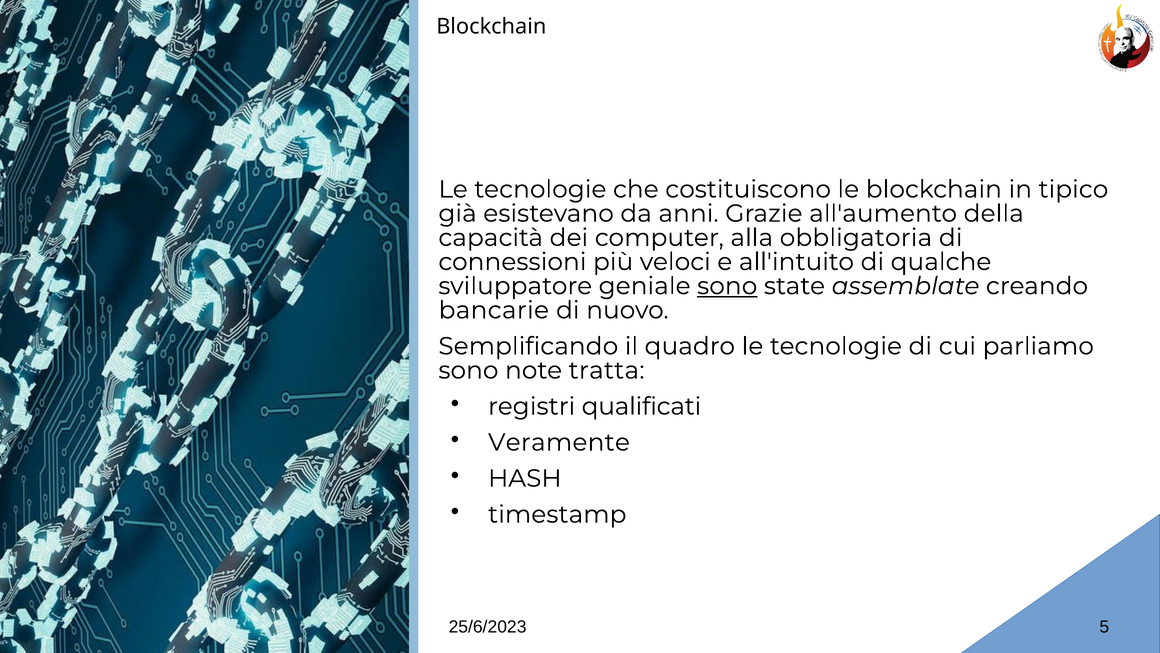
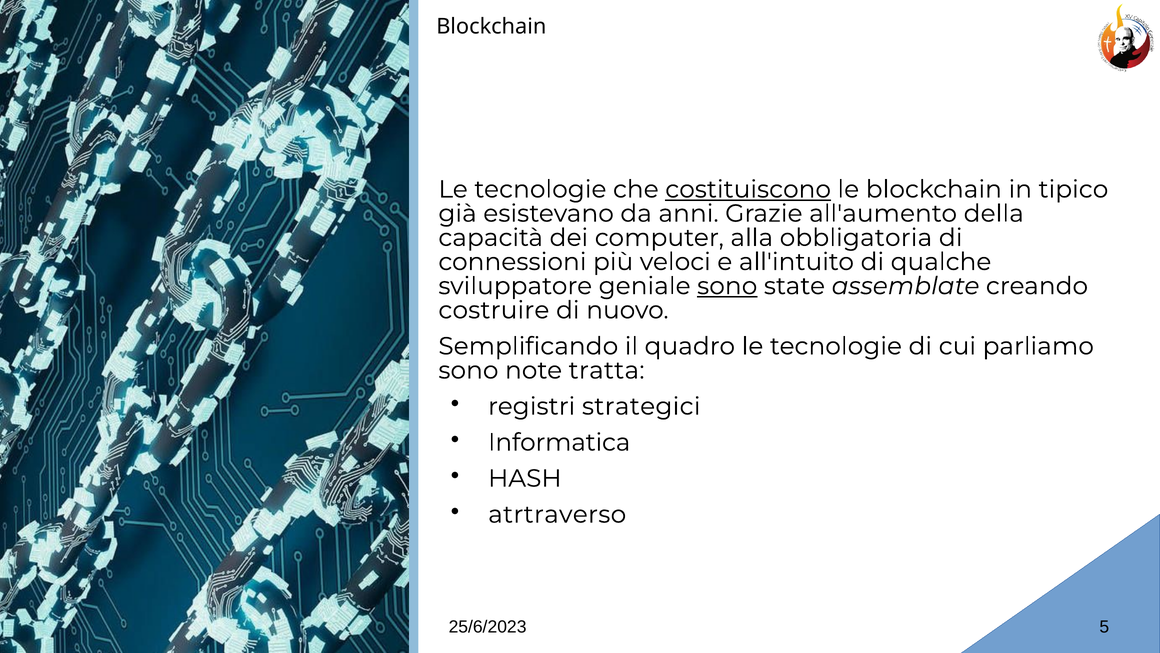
costituiscono underline: none -> present (748, 189)
bancarie: bancarie -> costruire (494, 310)
qualificati: qualificati -> strategici (641, 406)
Veramente: Veramente -> Informatica (559, 442)
timestamp: timestamp -> atrtraverso (557, 514)
